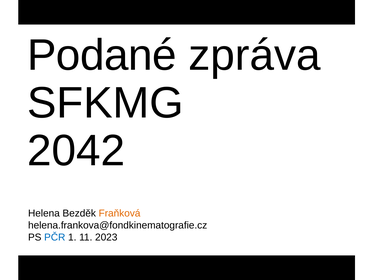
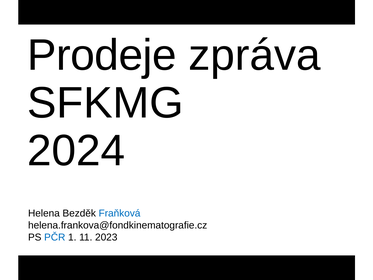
Podané: Podané -> Prodeje (102, 55)
2042: 2042 -> 2024 (76, 151)
Fraňková colour: orange -> blue (120, 213)
